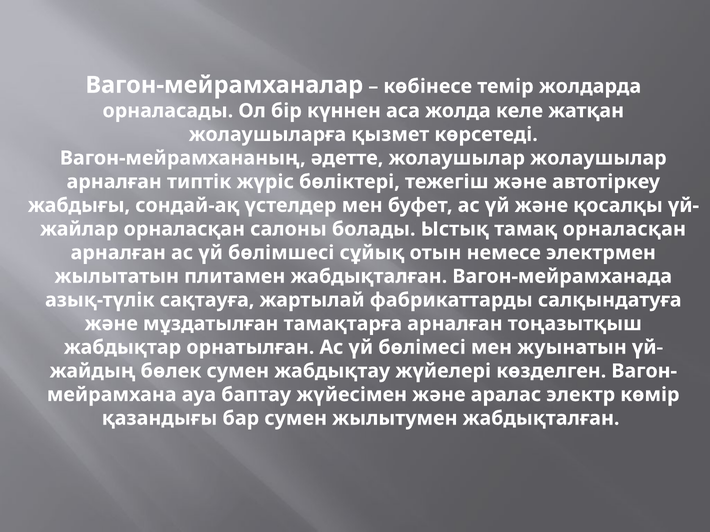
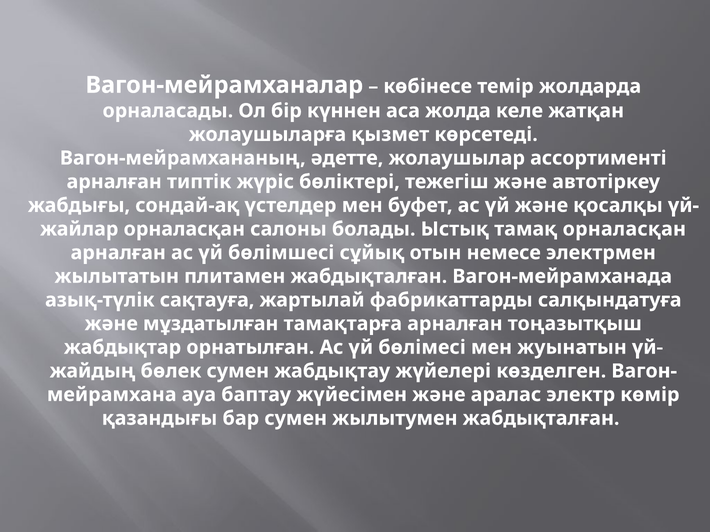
жолаушылар жолаушылар: жолаушылар -> ассортименті (598, 158)
